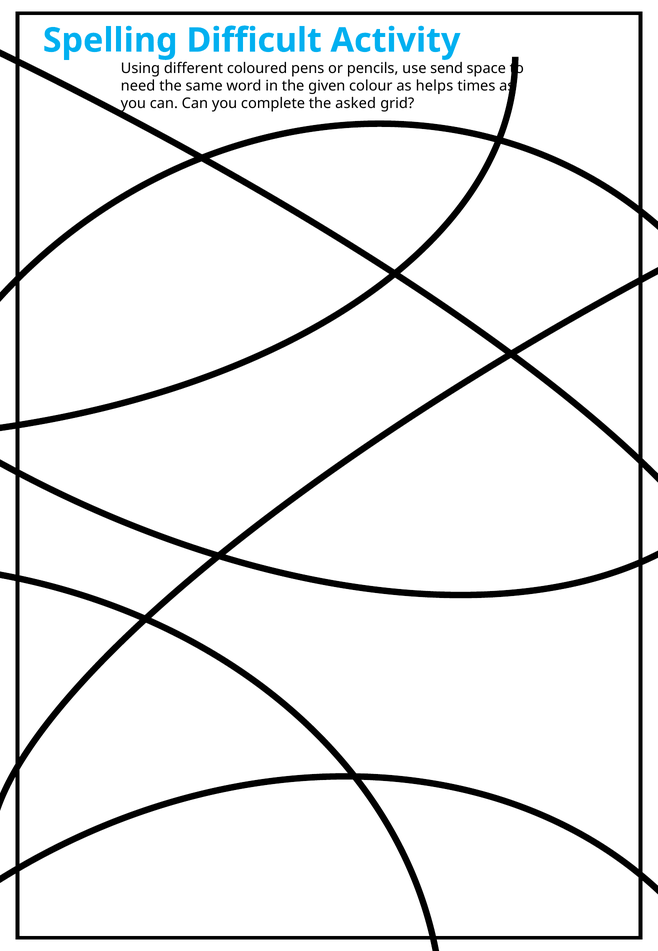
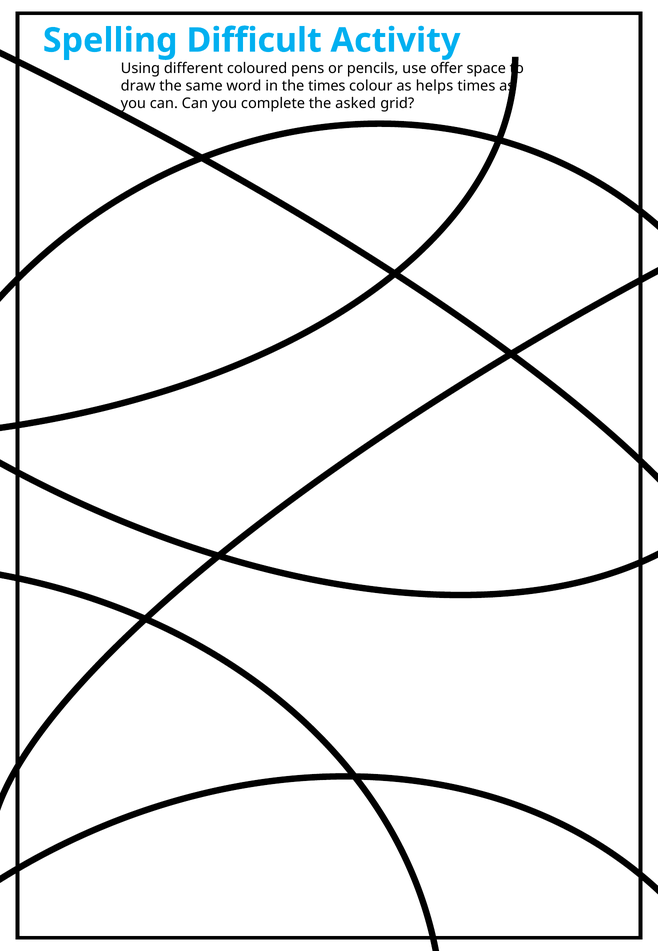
send: send -> offer (447, 68)
need: need -> draw (138, 86)
the given: given -> times (327, 86)
